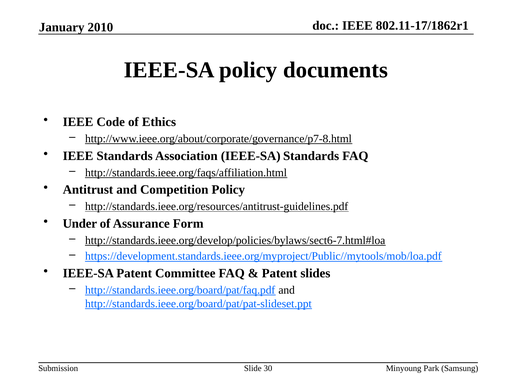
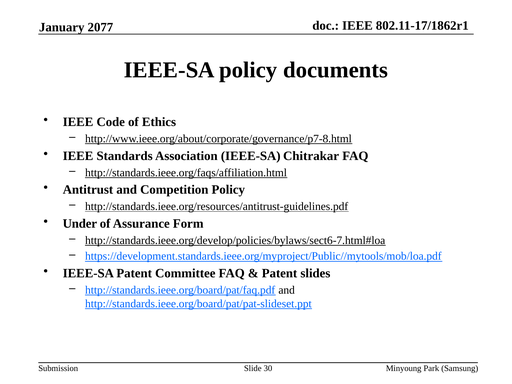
2010: 2010 -> 2077 (100, 27)
IEEE-SA Standards: Standards -> Chitrakar (311, 156)
